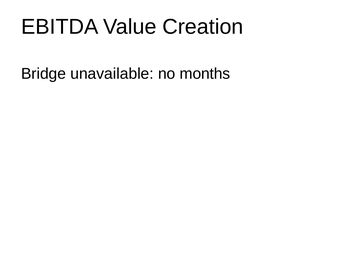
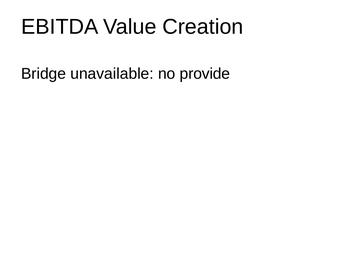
months: months -> provide (205, 74)
